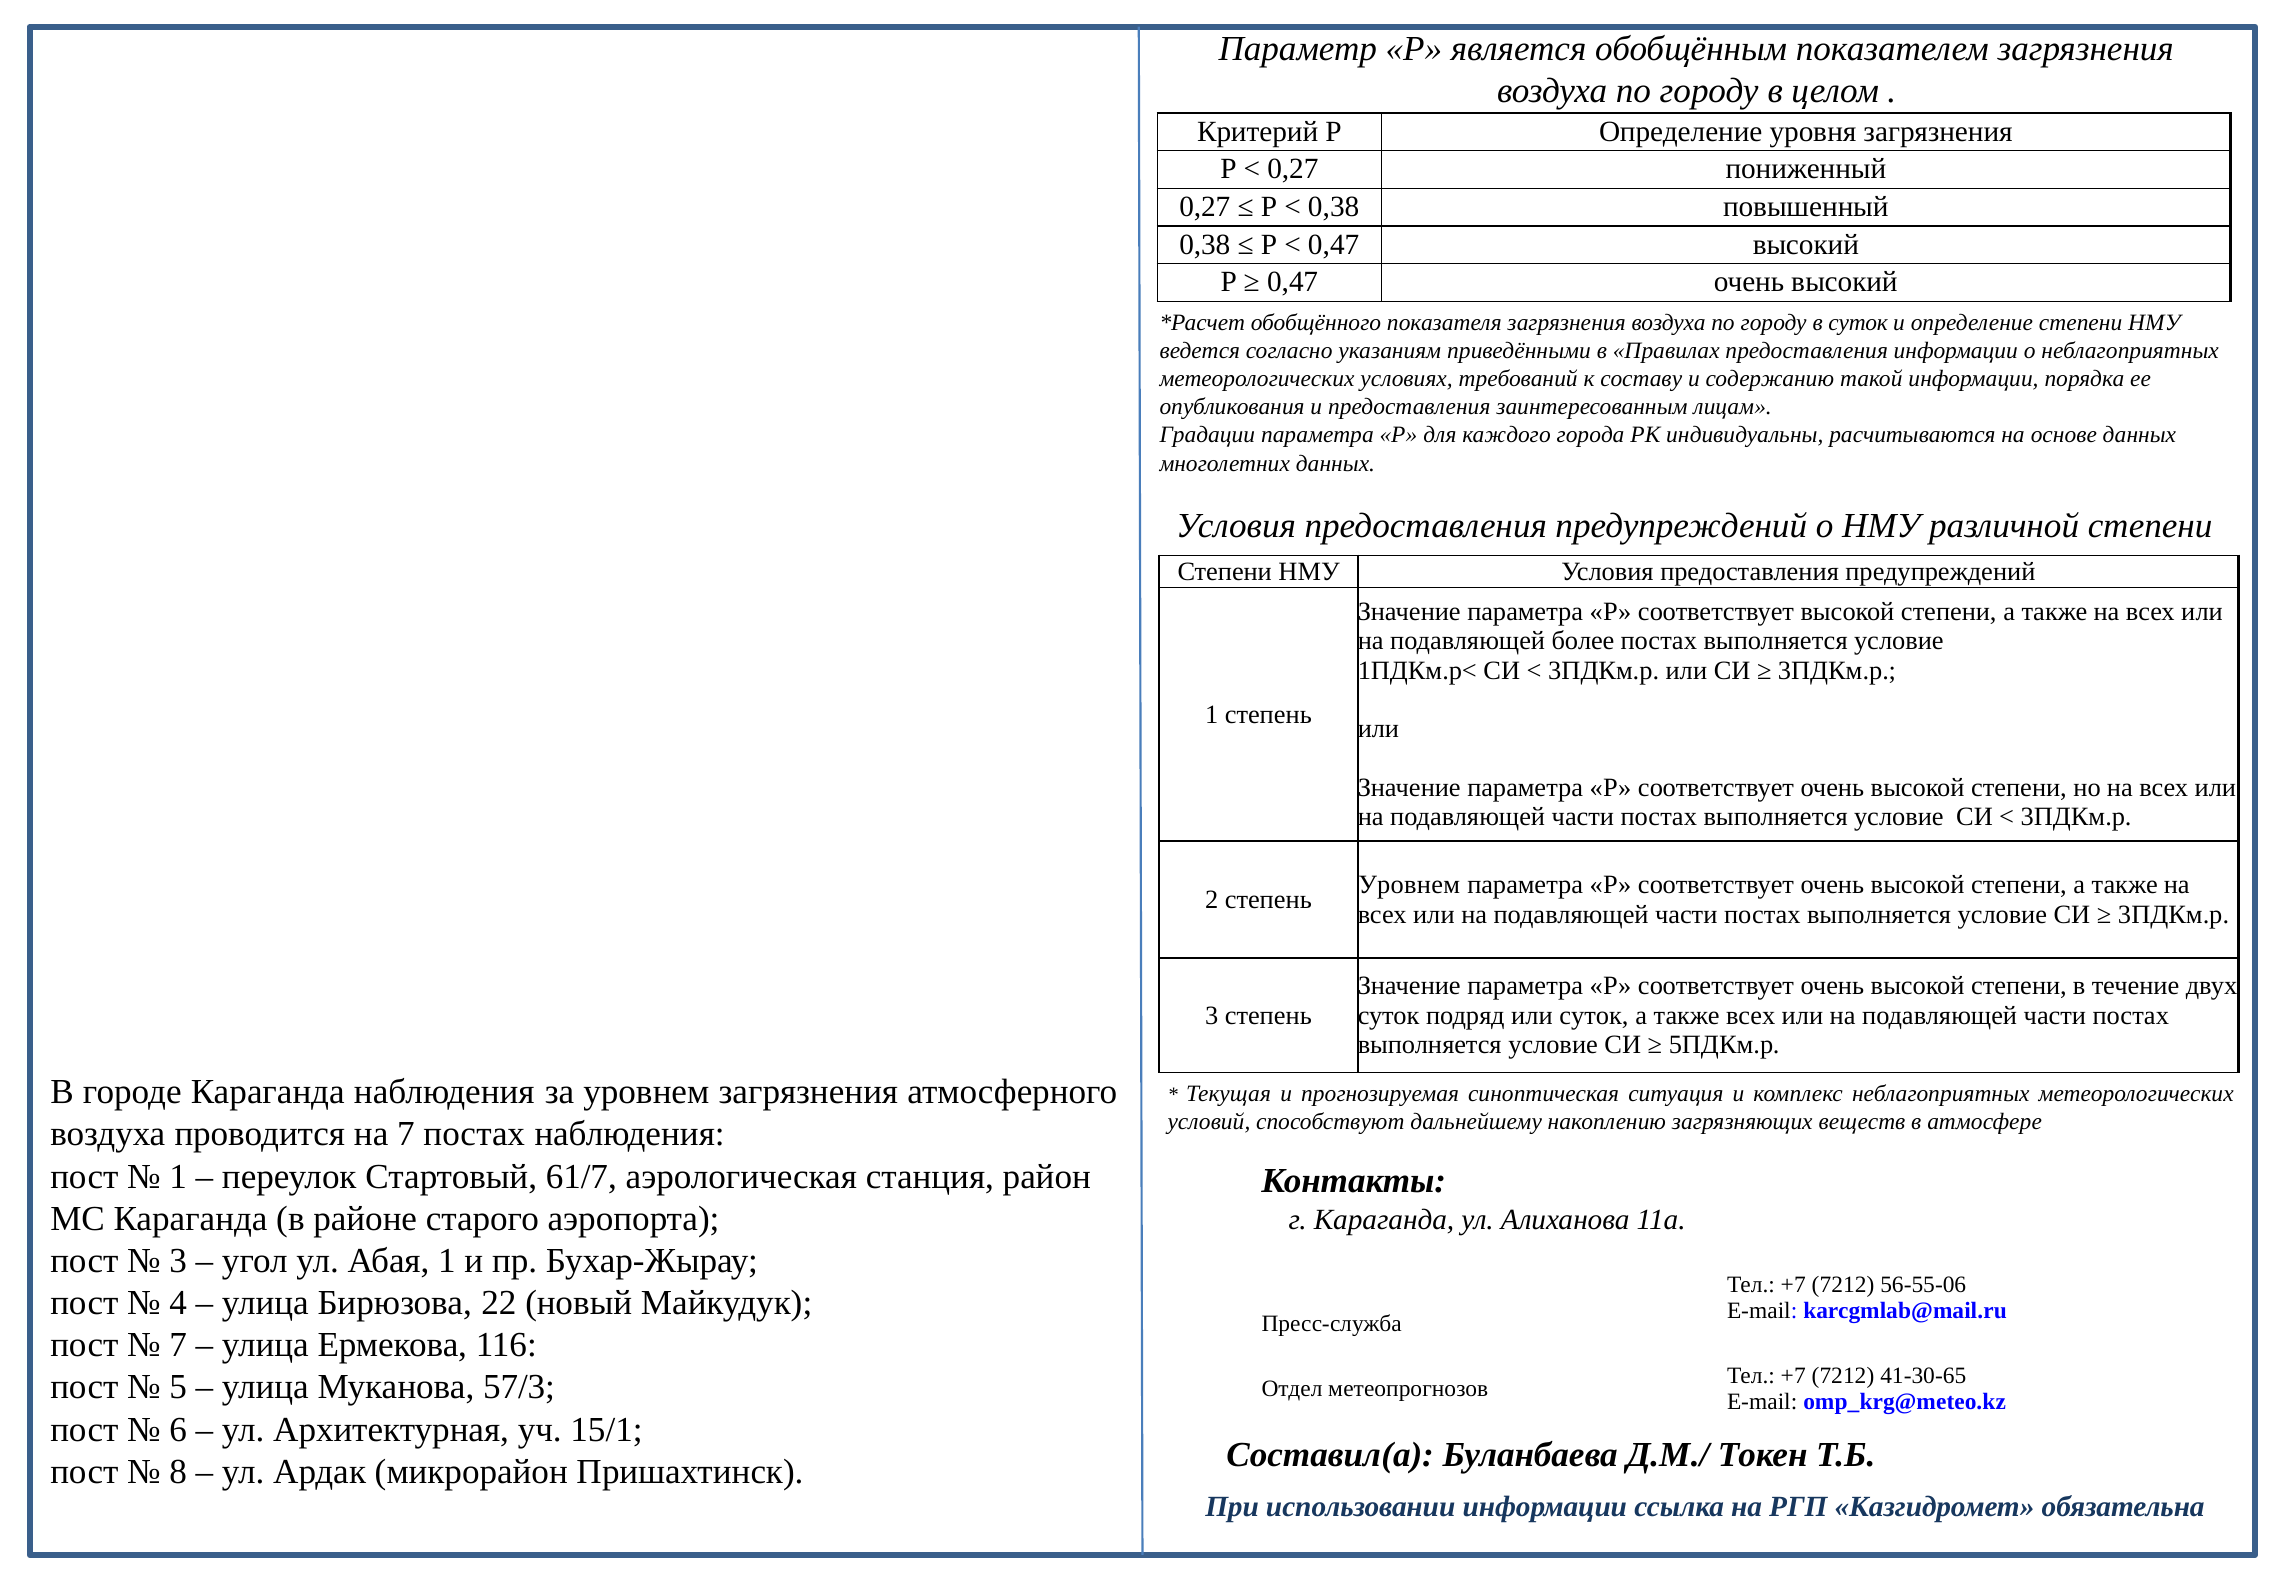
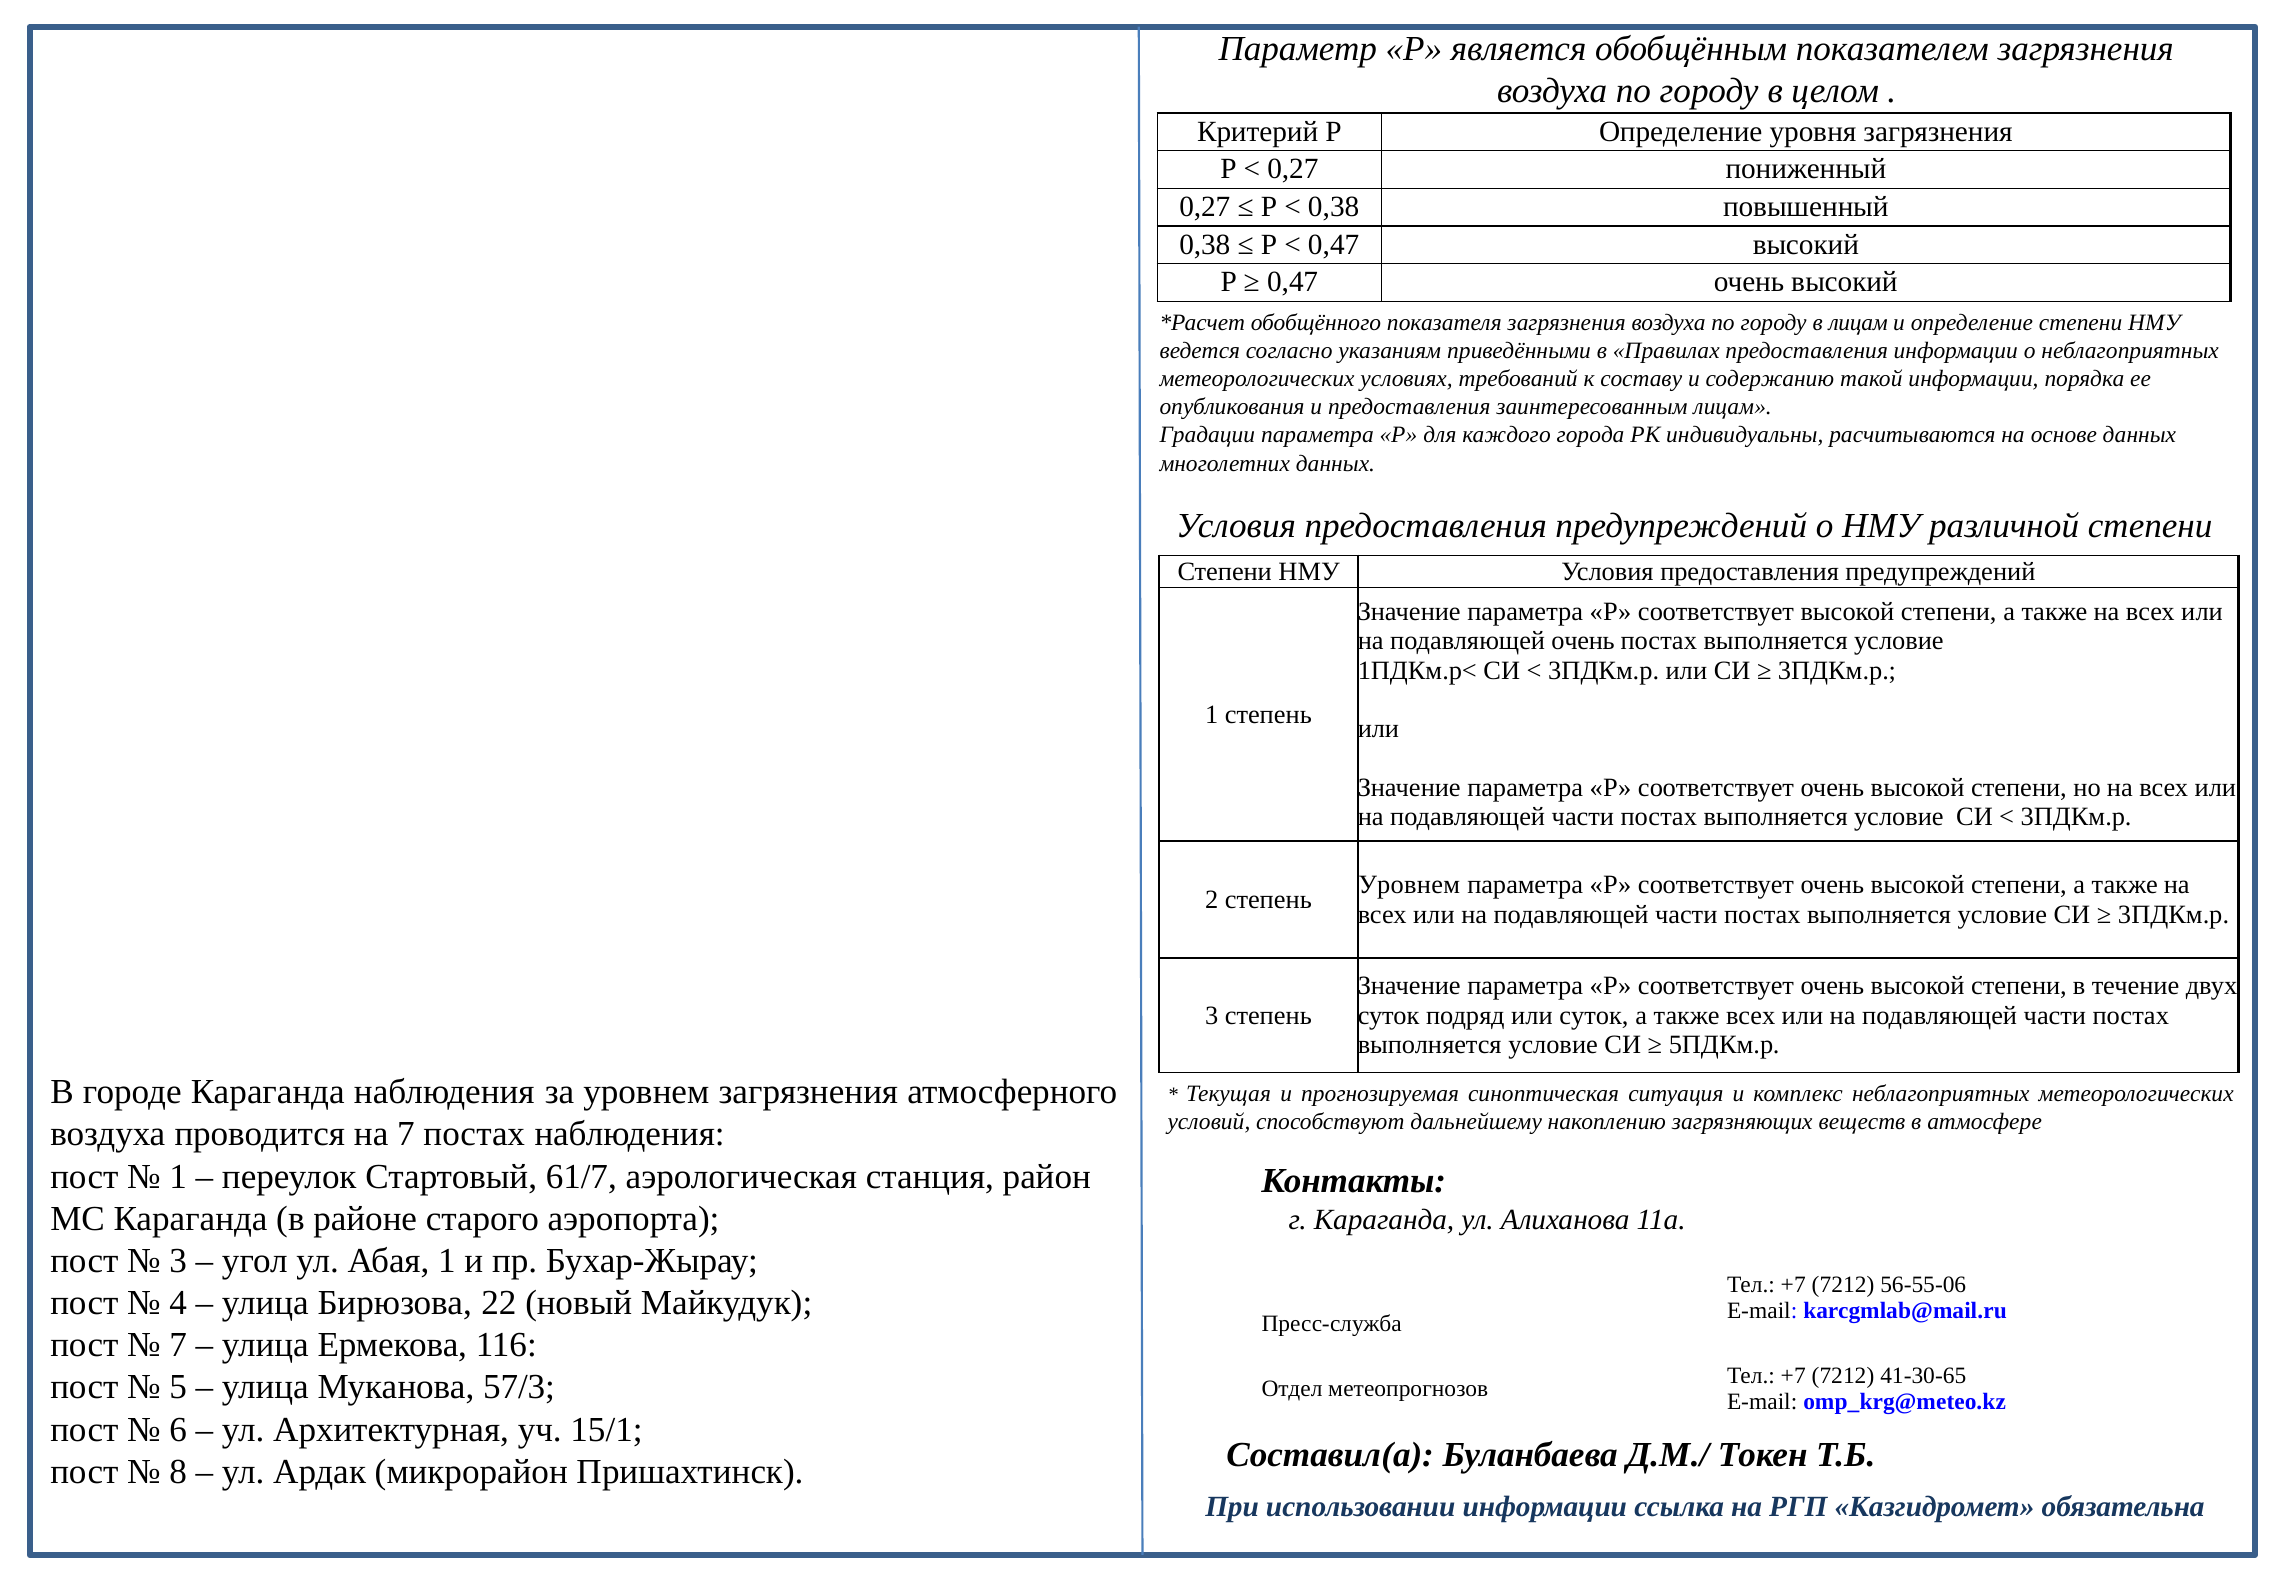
в суток: суток -> лицам (1858, 323)
подавляющей более: более -> очень (1583, 641)
